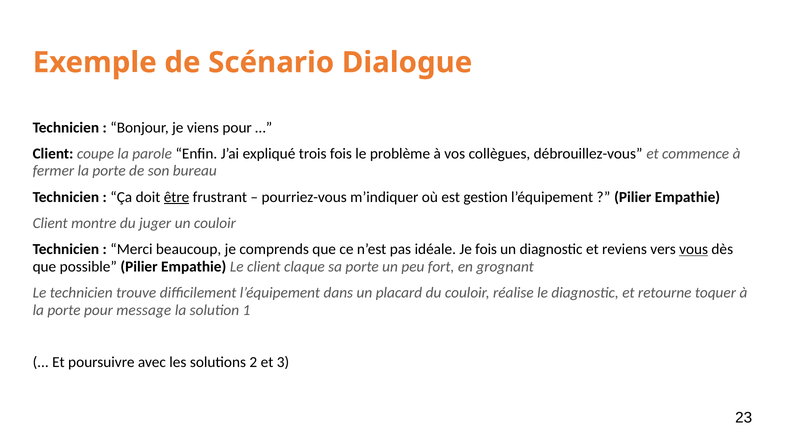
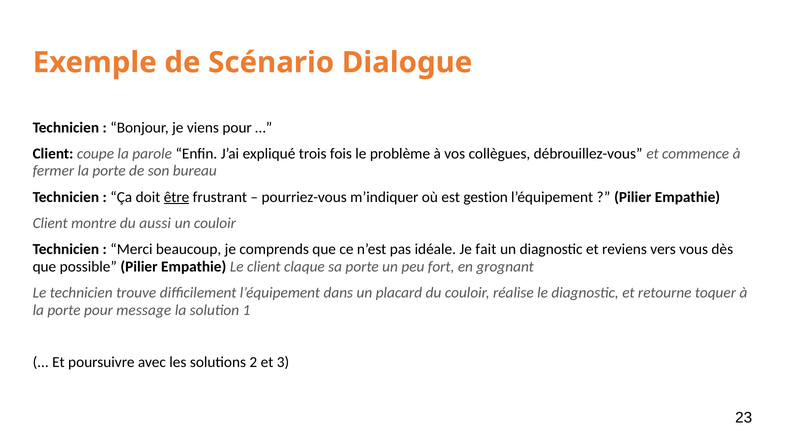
juger: juger -> aussi (155, 223)
Je fois: fois -> fait (486, 249)
vous underline: present -> none (694, 249)
